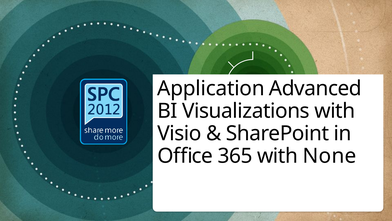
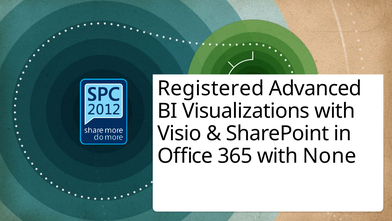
Application: Application -> Registered (211, 88)
